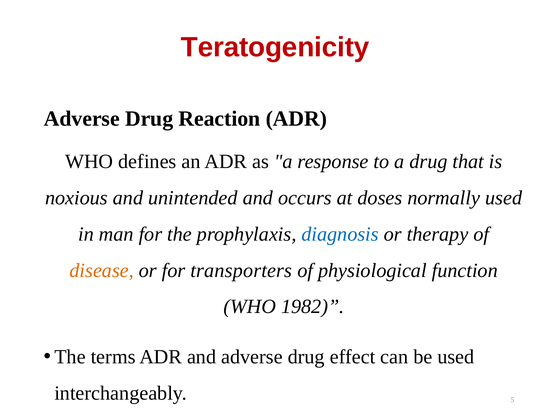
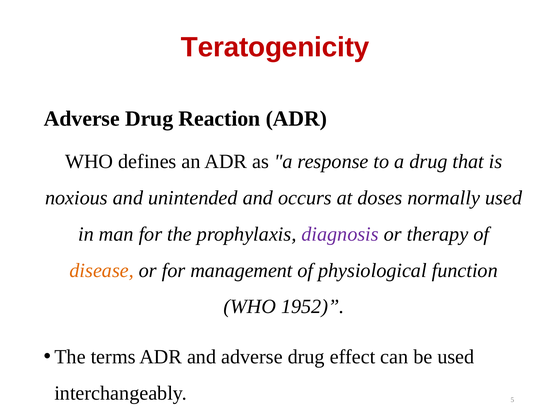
diagnosis colour: blue -> purple (340, 234)
transporters: transporters -> management (241, 270)
1982: 1982 -> 1952 (313, 306)
